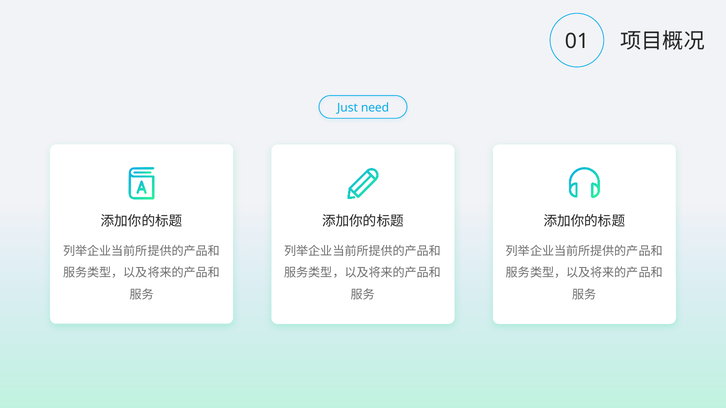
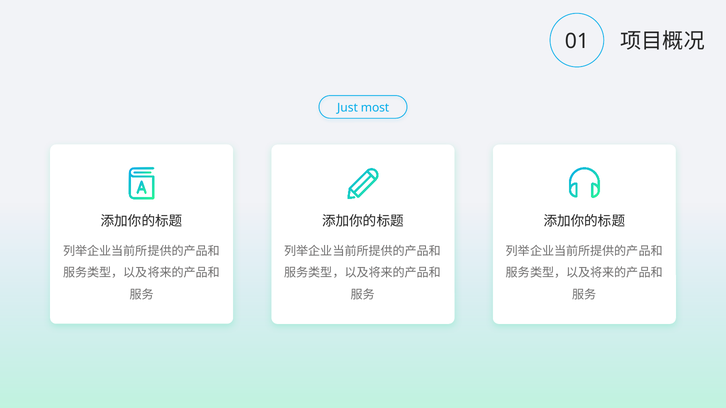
need: need -> most (375, 108)
